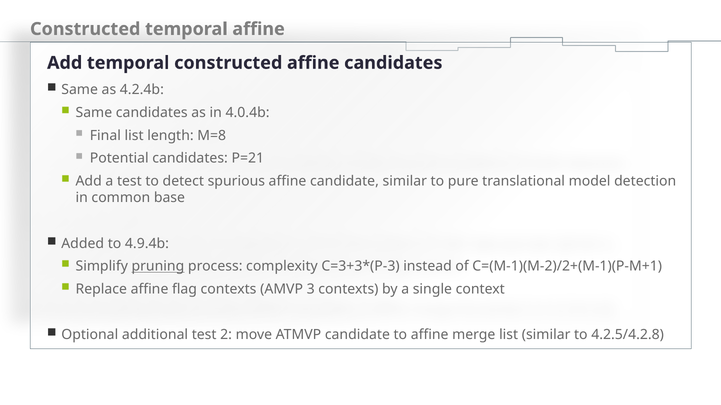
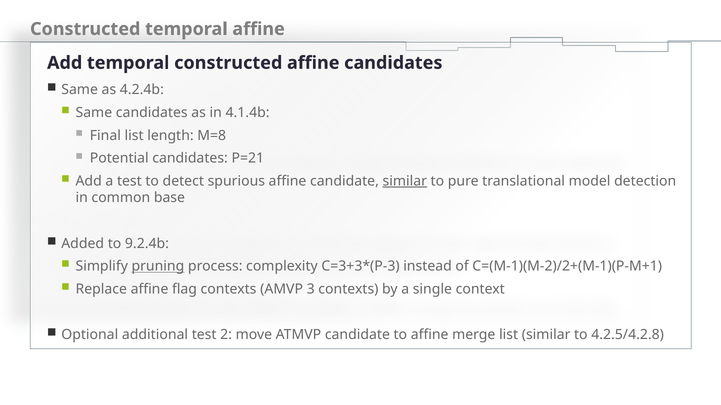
4.0.4b: 4.0.4b -> 4.1.4b (248, 113)
similar underline: none -> present (405, 181)
4.9.4b: 4.9.4b -> 9.2.4b (147, 244)
